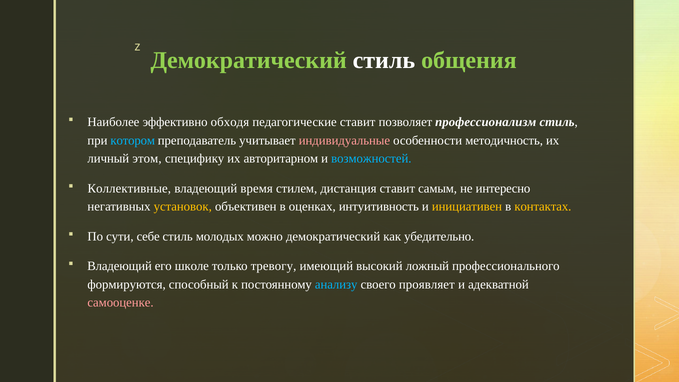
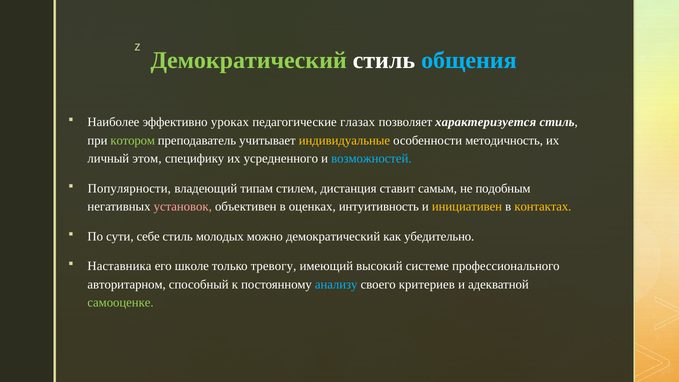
общения colour: light green -> light blue (469, 60)
обходя: обходя -> уроках (230, 122)
педагогические ставит: ставит -> глазах (358, 122)
профессионализм: профессионализм -> характеризуется (486, 122)
котором colour: light blue -> light green (133, 140)
индивидуальные colour: pink -> yellow (344, 140)
авторитарном: авторитарном -> усредненного (281, 159)
Коллективные: Коллективные -> Популярности (129, 188)
время: время -> типам (257, 188)
интересно: интересно -> подобным (503, 188)
установок colour: yellow -> pink (183, 207)
Владеющий: Владеющий -> Наставника (119, 266)
ложный: ложный -> системе (427, 266)
формируются: формируются -> авторитарном (127, 284)
проявляет: проявляет -> критериев (427, 284)
самооценке colour: pink -> light green (121, 303)
